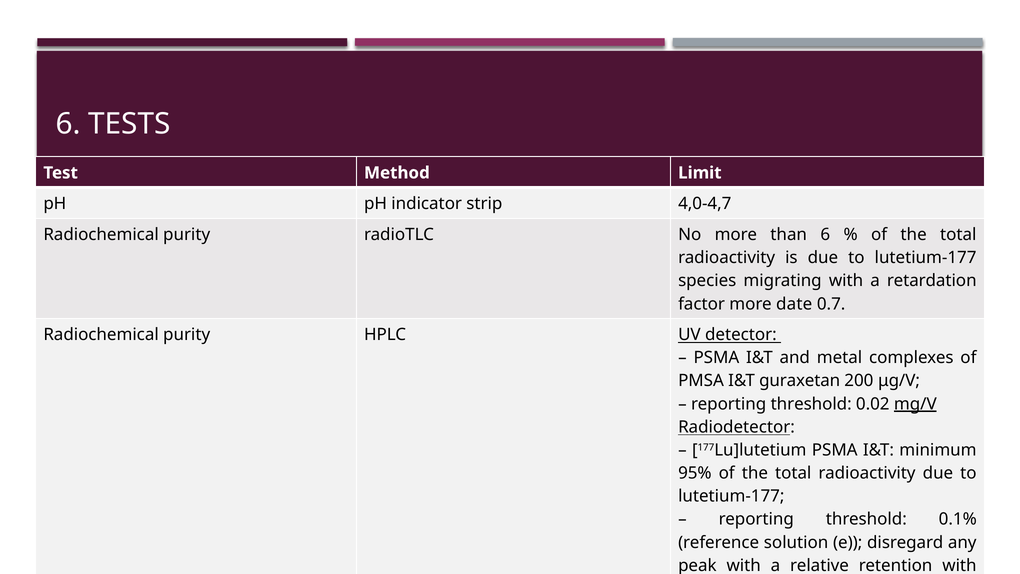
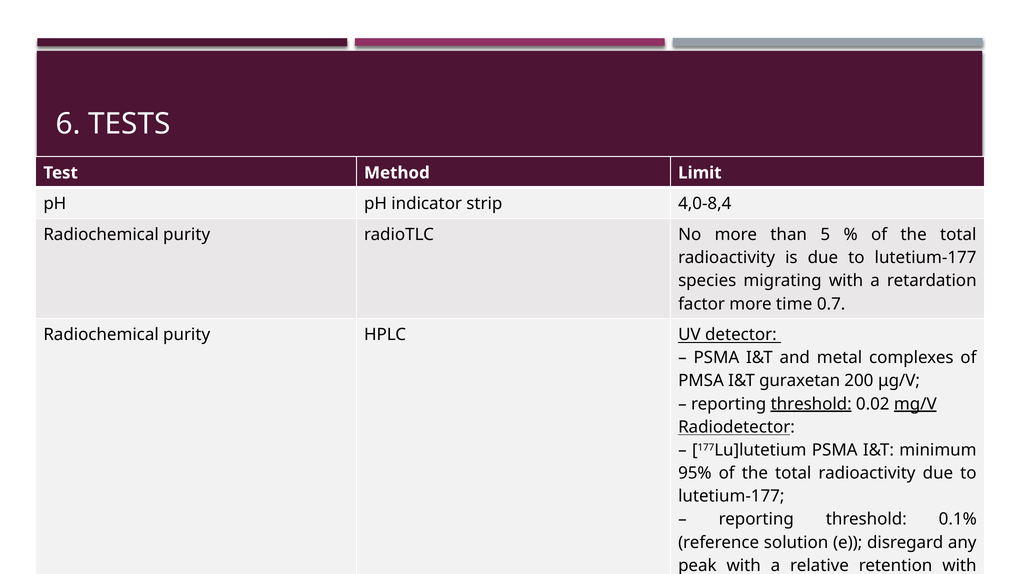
4,0-4,7: 4,0-4,7 -> 4,0-8,4 (705, 204)
than 6: 6 -> 5 (825, 235)
date: date -> time (794, 304)
threshold underline: none -> present (811, 404)
